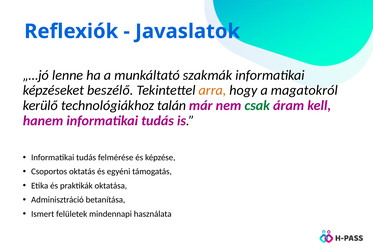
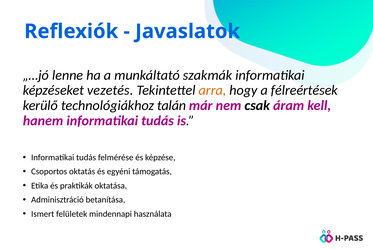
beszélő: beszélő -> vezetés (110, 90)
magatokról: magatokról -> félreértések (304, 90)
csak colour: green -> black (257, 105)
